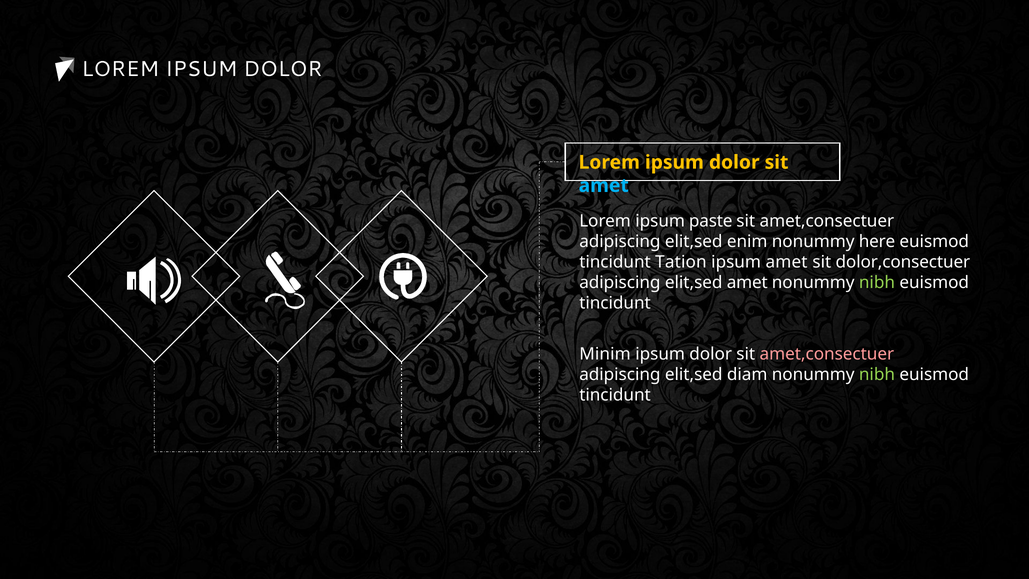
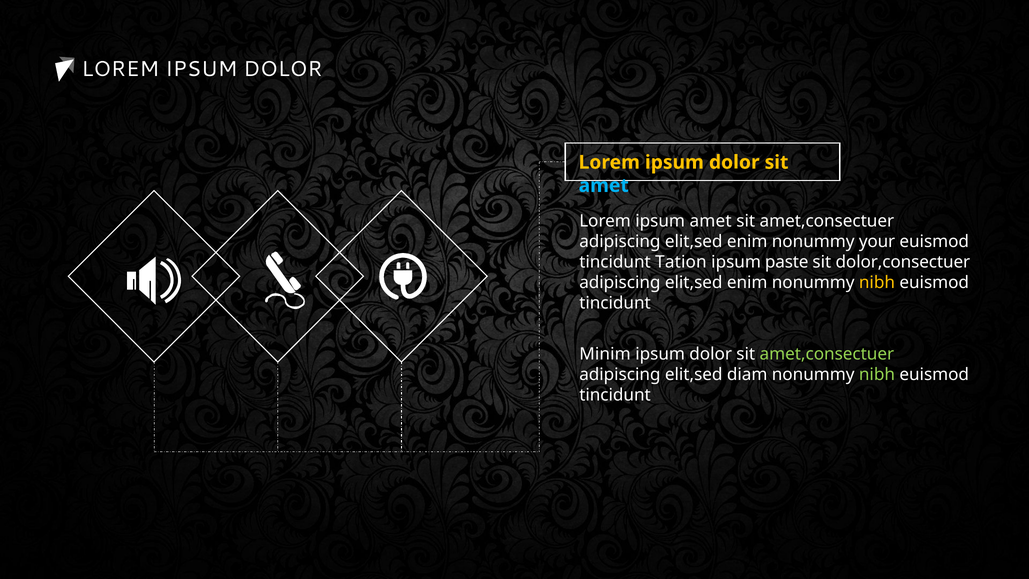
ipsum paste: paste -> amet (711, 221)
here: here -> your (877, 242)
ipsum amet: amet -> paste (787, 262)
amet: amet -> enim (747, 283)
nibh colour: light green -> yellow (877, 283)
amet,consectuer colour: pink -> light green (827, 354)
